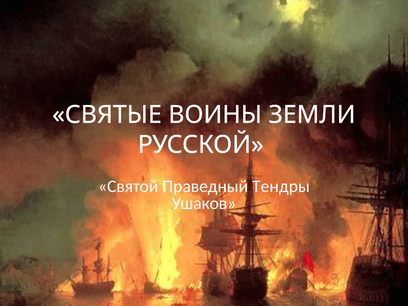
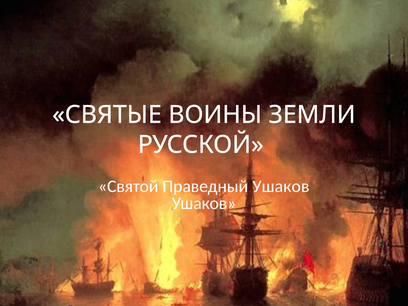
Праведный Тендры: Тендры -> Ушаков (281, 187)
